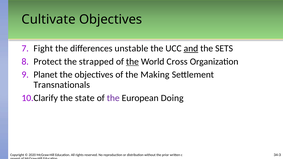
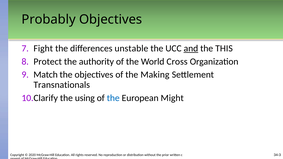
Cultivate: Cultivate -> Probably (49, 20)
SETS: SETS -> THIS (224, 48)
strapped: strapped -> authority (96, 62)
the underline: present -> none (132, 62)
Planet: Planet -> Match (46, 75)
state: state -> using (85, 98)
the colour: purple -> blue (113, 98)
Doing: Doing -> Might (172, 98)
